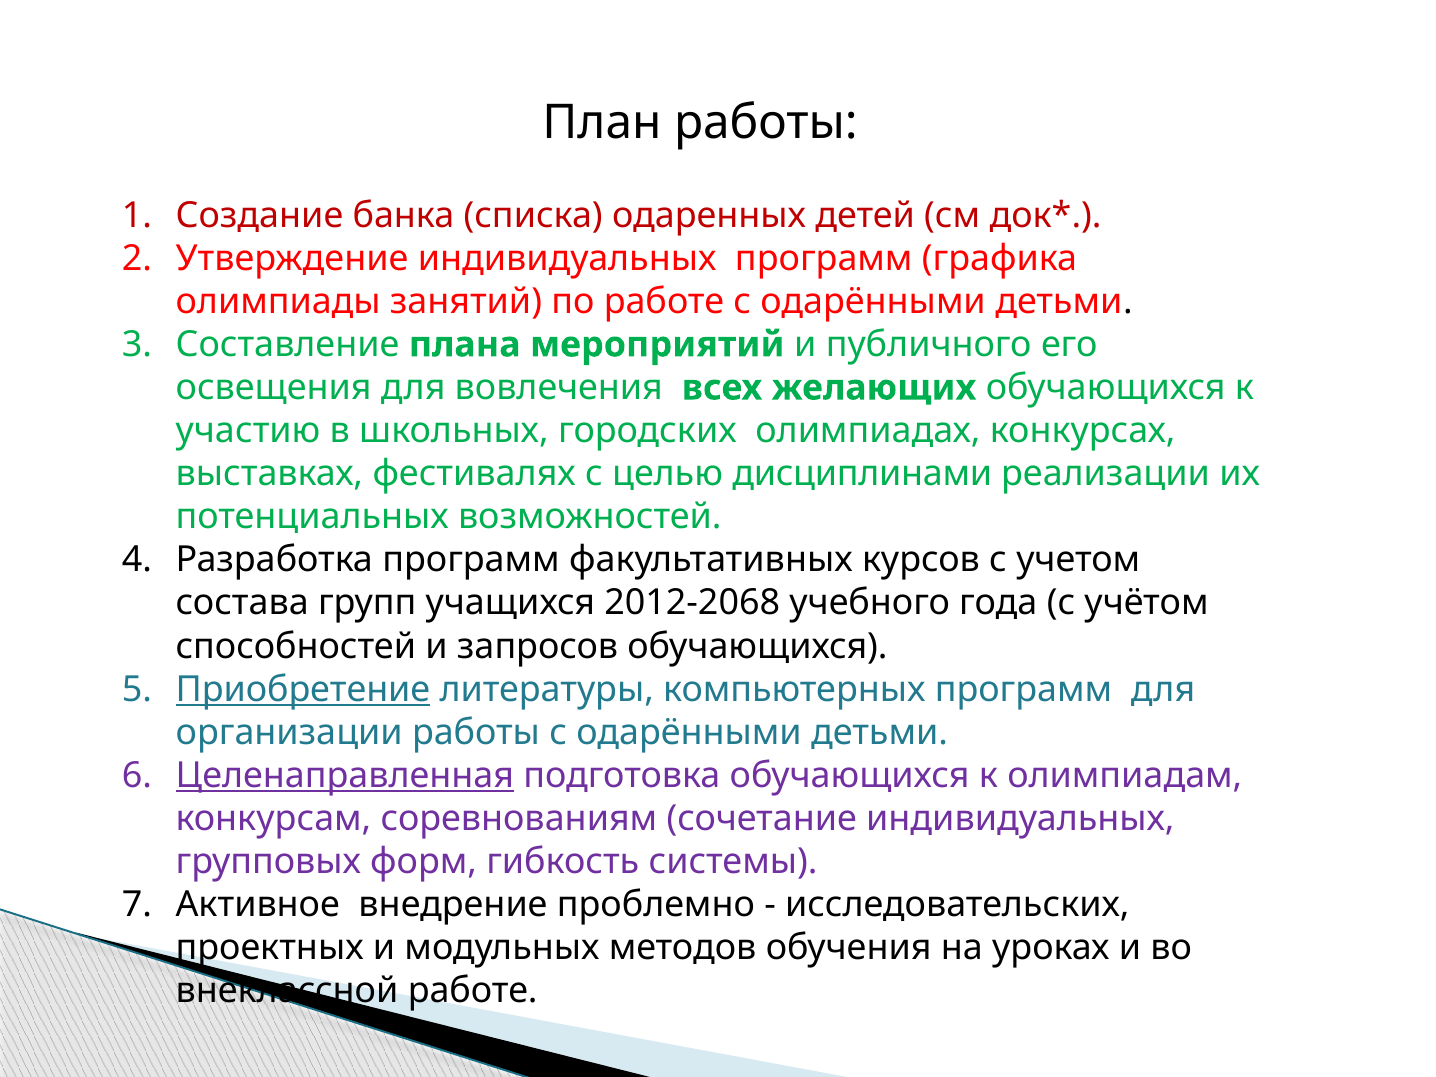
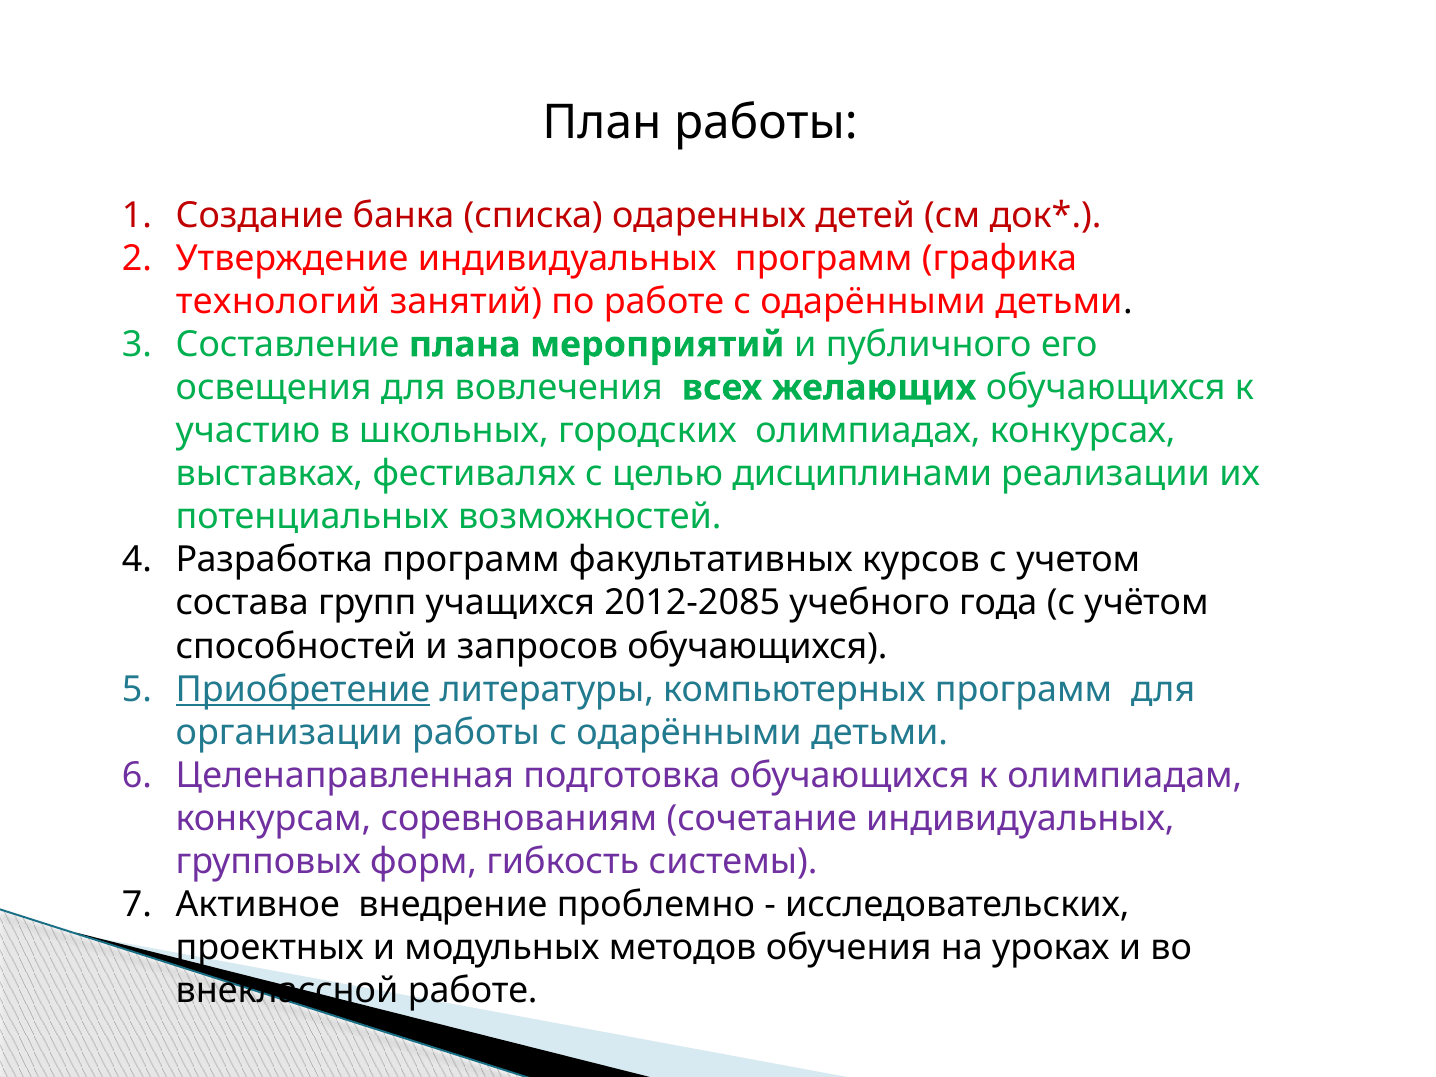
олимпиады: олимпиады -> технологий (278, 302)
2012-2068: 2012-2068 -> 2012-2085 (692, 603)
Целенаправленная underline: present -> none (345, 775)
